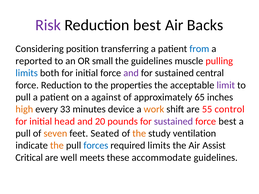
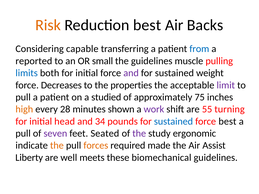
Risk colour: purple -> orange (48, 25)
position: position -> capable (82, 49)
central: central -> weight (210, 73)
force Reduction: Reduction -> Decreases (61, 85)
against: against -> studied (106, 97)
65: 65 -> 75 (200, 97)
33: 33 -> 28 (65, 109)
device: device -> shown (121, 109)
work colour: orange -> purple (154, 109)
control: control -> turning (230, 109)
20: 20 -> 34 (100, 121)
sustained colour: purple -> blue (173, 121)
seven colour: orange -> purple (55, 134)
the colour: orange -> purple (139, 134)
ventilation: ventilation -> ergonomic (194, 134)
forces colour: blue -> orange (96, 146)
required limits: limits -> made (159, 146)
Critical: Critical -> Liberty (29, 158)
accommodate: accommodate -> biomechanical (161, 158)
